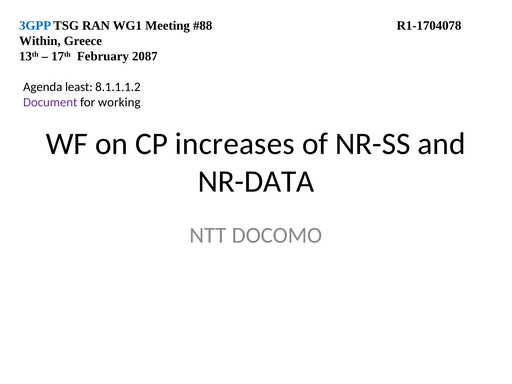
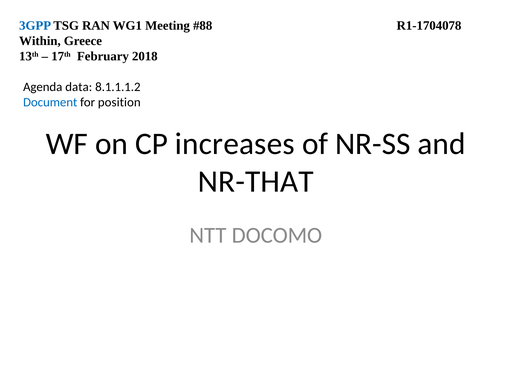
2087: 2087 -> 2018 (145, 56)
least: least -> data (79, 87)
Document colour: purple -> blue (50, 102)
working: working -> position (119, 102)
NR-DATA: NR-DATA -> NR-THAT (256, 181)
